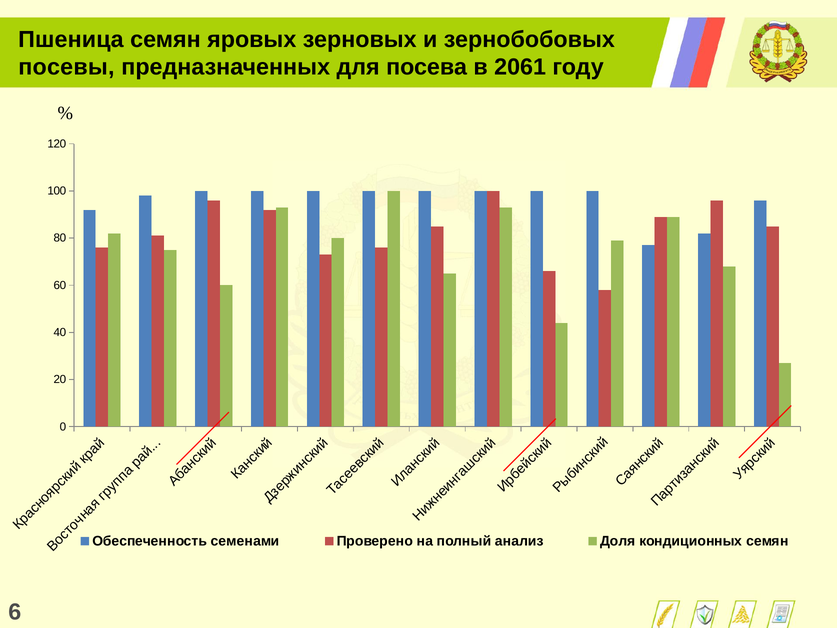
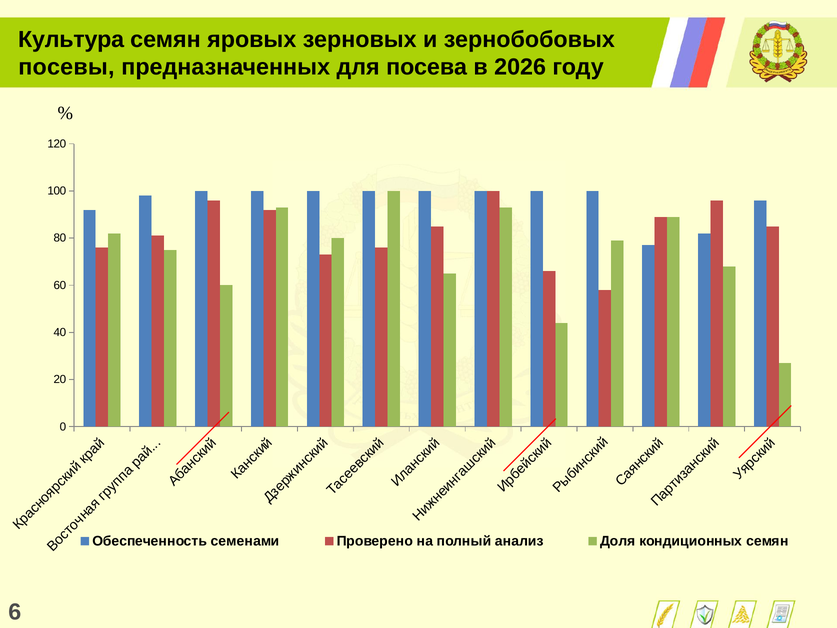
Пшеница: Пшеница -> Культура (71, 39)
2061: 2061 -> 2026 (520, 67)
